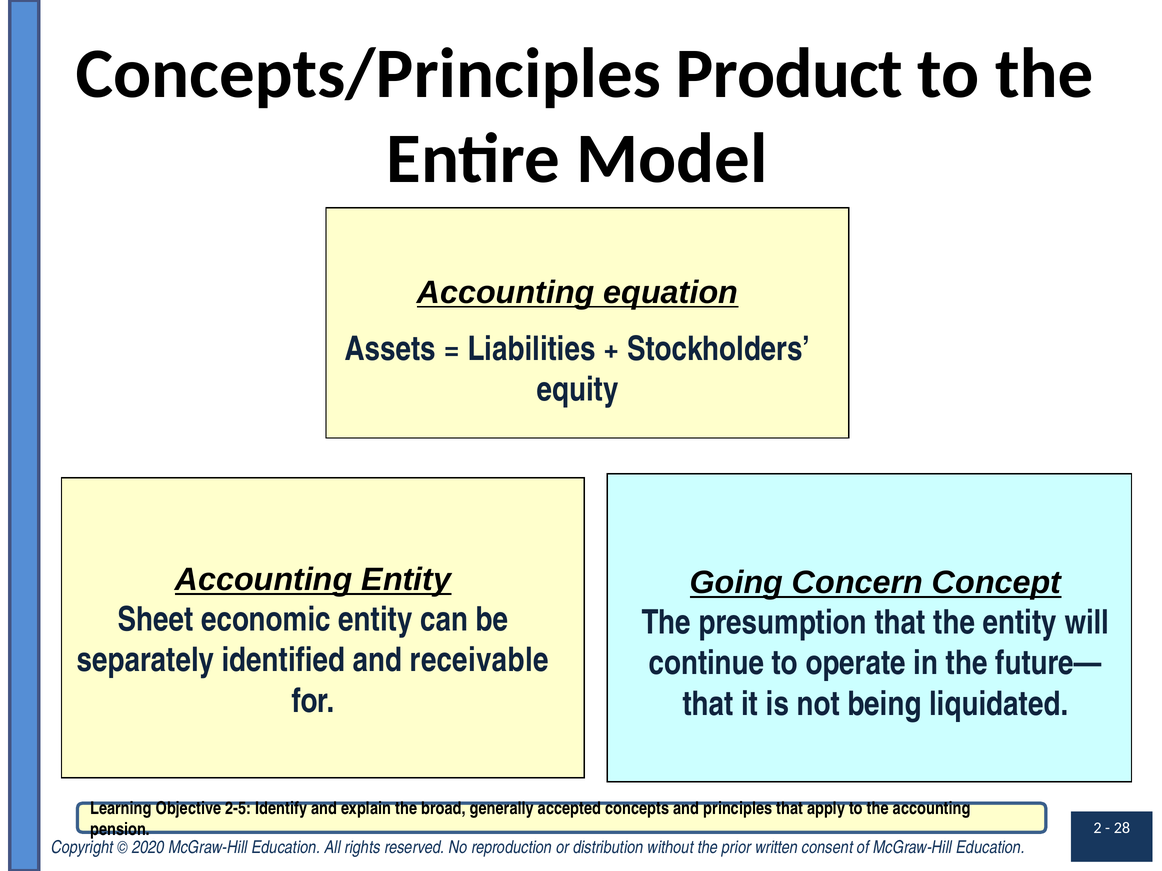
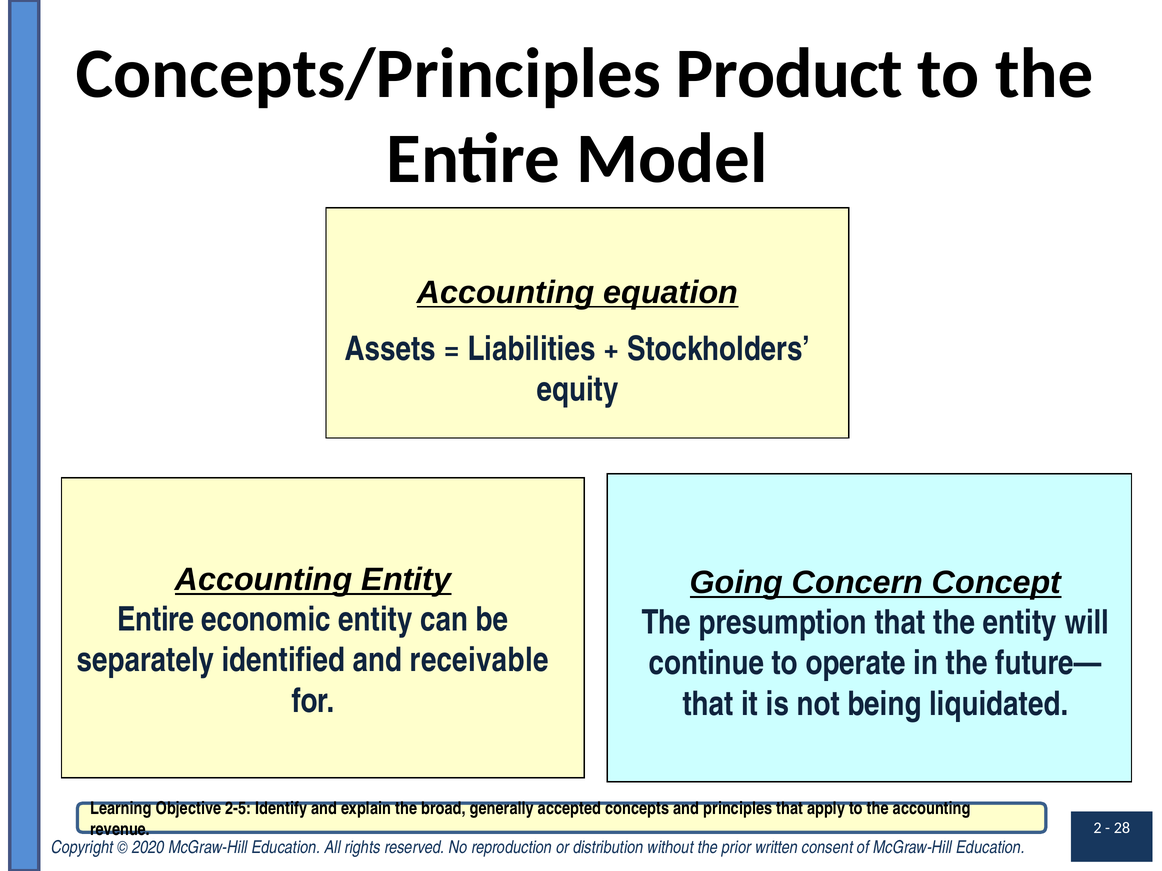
Sheet: Sheet -> Entire (156, 620)
pension: pension -> revenue (120, 830)
